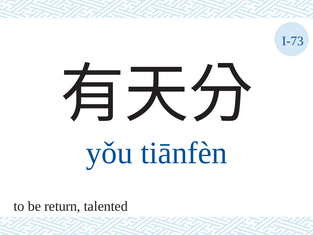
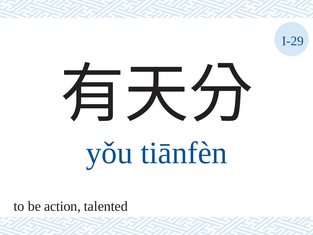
I-73: I-73 -> I-29 (293, 41)
return: return -> action (62, 206)
